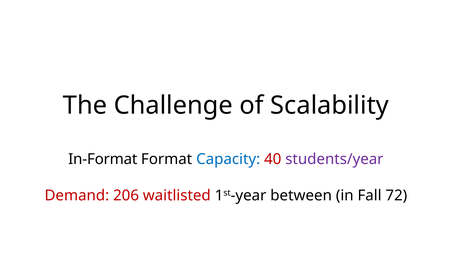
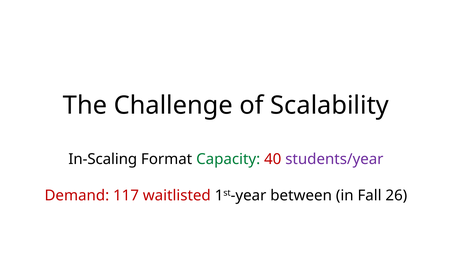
In-Format: In-Format -> In-Scaling (103, 159)
Capacity colour: blue -> green (228, 159)
206: 206 -> 117 (126, 196)
72: 72 -> 26 (396, 196)
